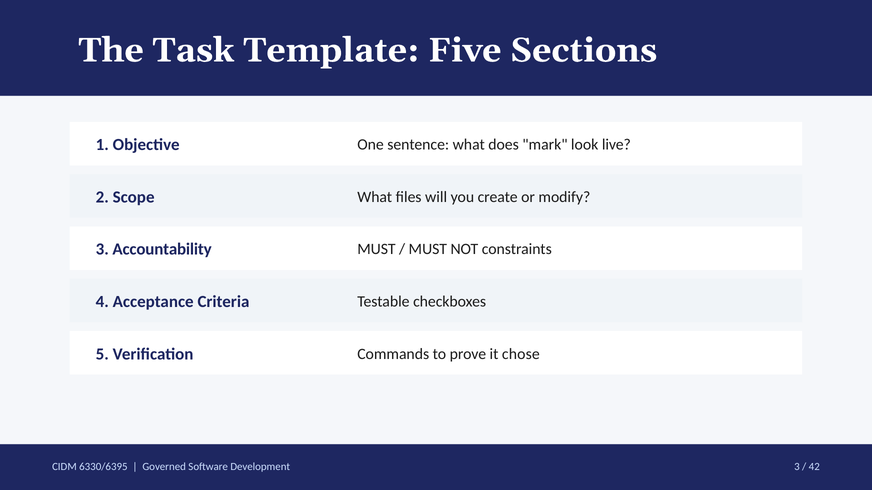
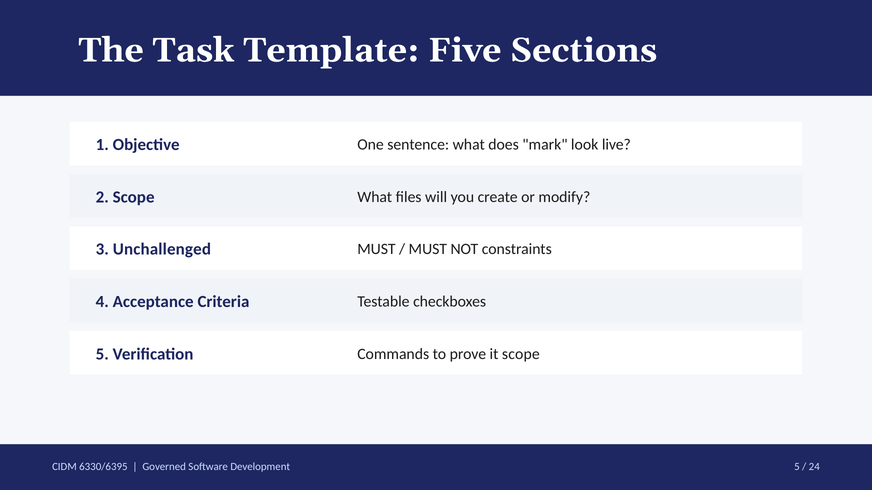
Accountability: Accountability -> Unchallenged (162, 250)
it chose: chose -> scope (521, 354)
Development 3: 3 -> 5 (797, 467)
42: 42 -> 24 (814, 467)
